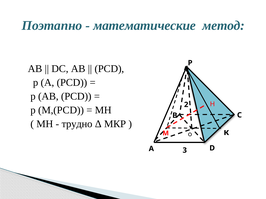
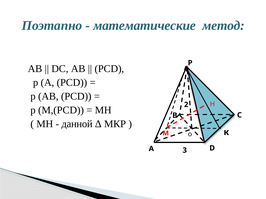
трудно: трудно -> данной (77, 124)
